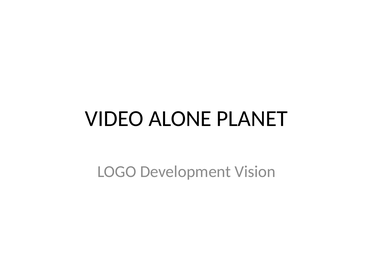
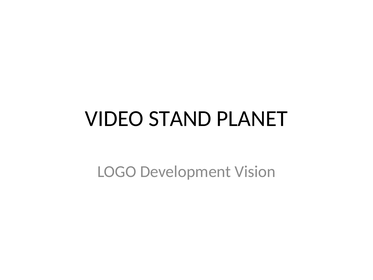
ALONE: ALONE -> STAND (180, 118)
